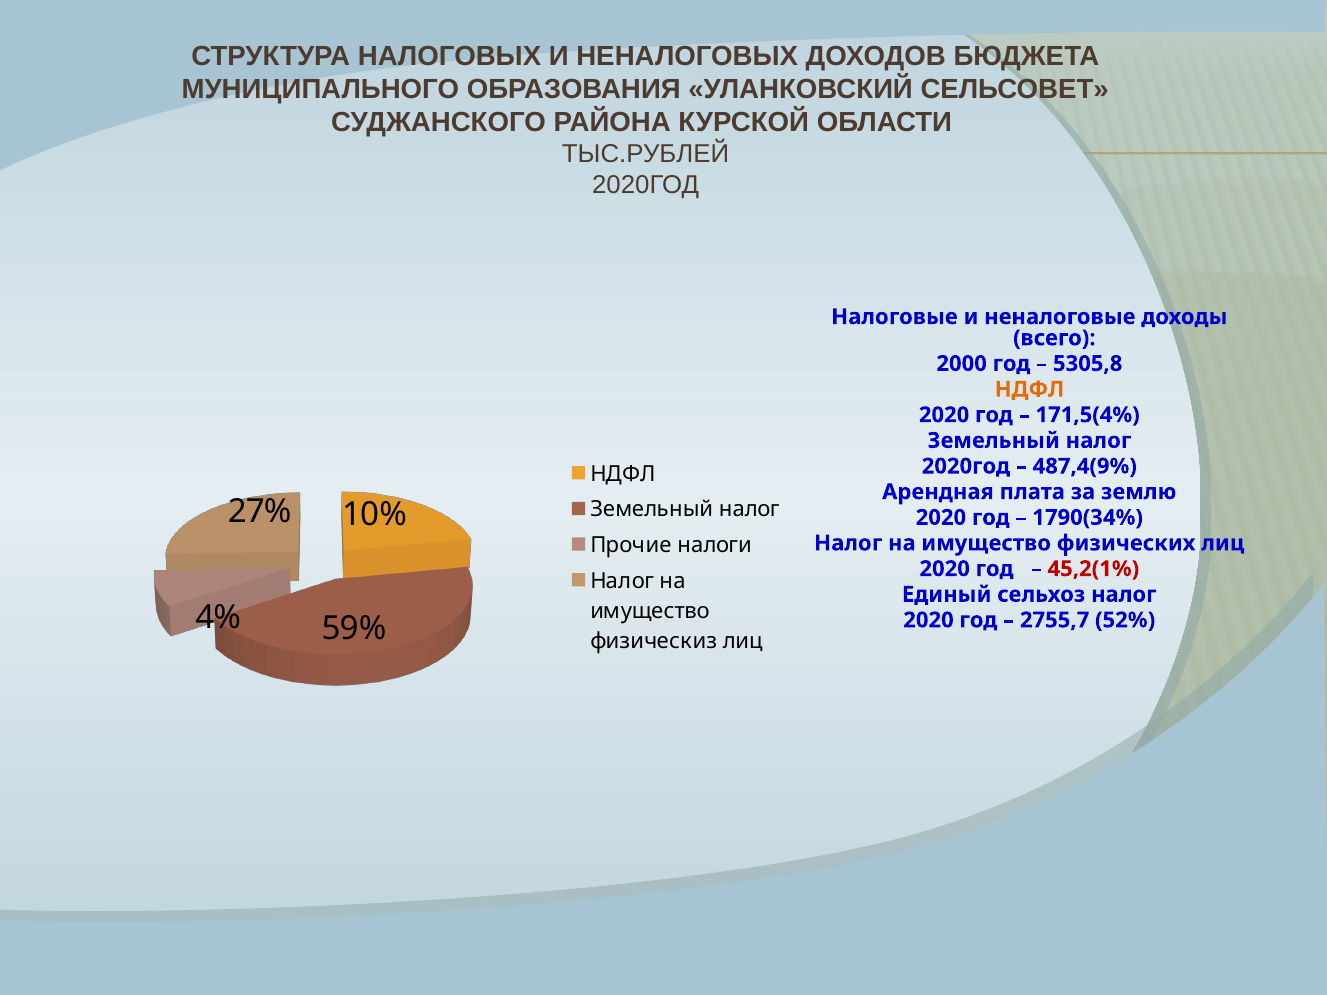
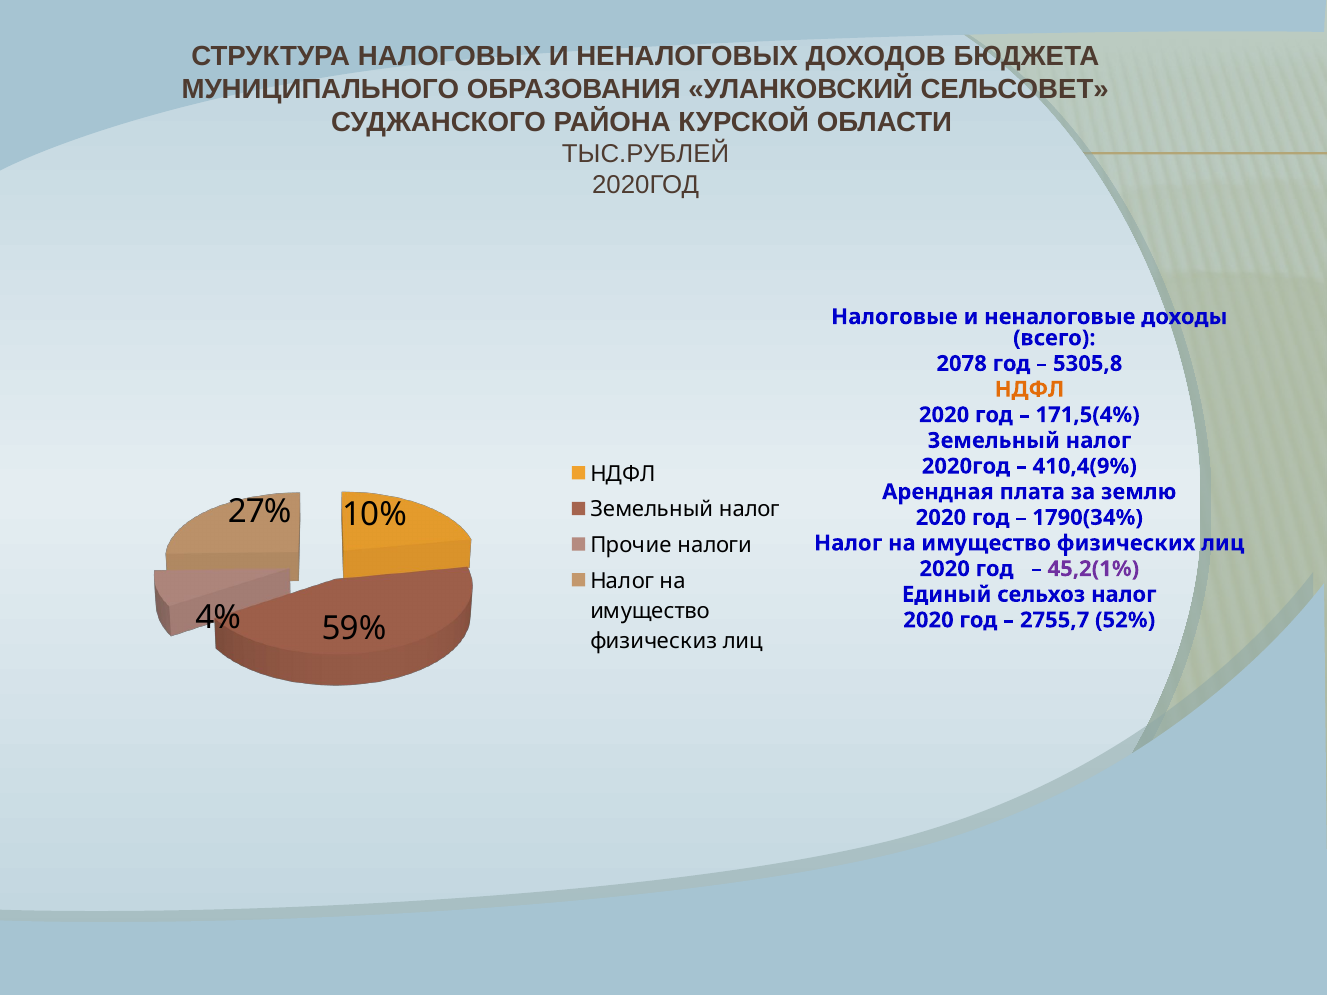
2000: 2000 -> 2078 (962, 364)
487,4(9%: 487,4(9% -> 410,4(9% (1085, 466)
45,2(1% colour: red -> purple (1093, 569)
